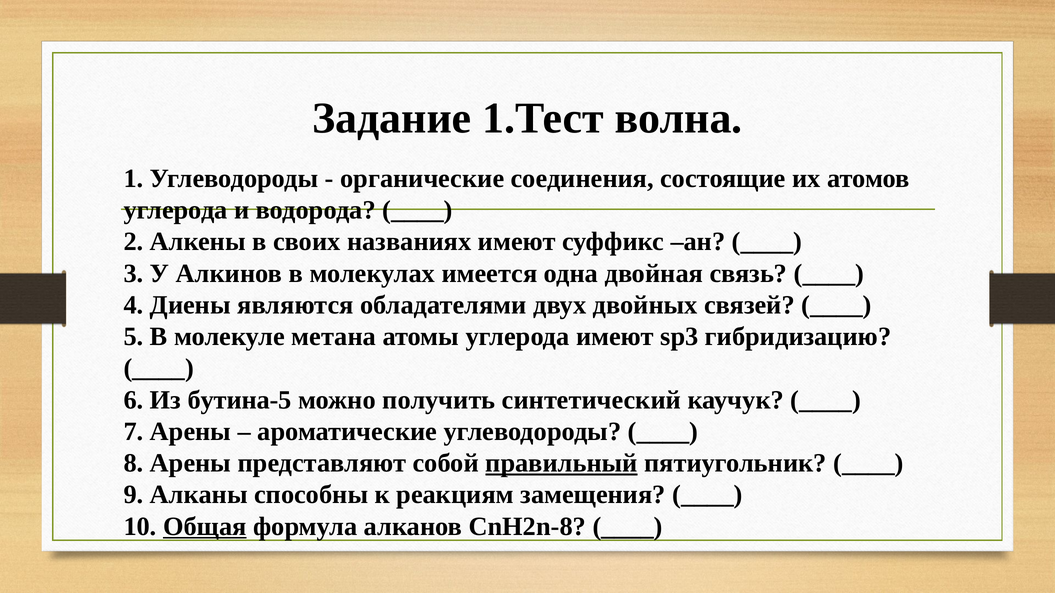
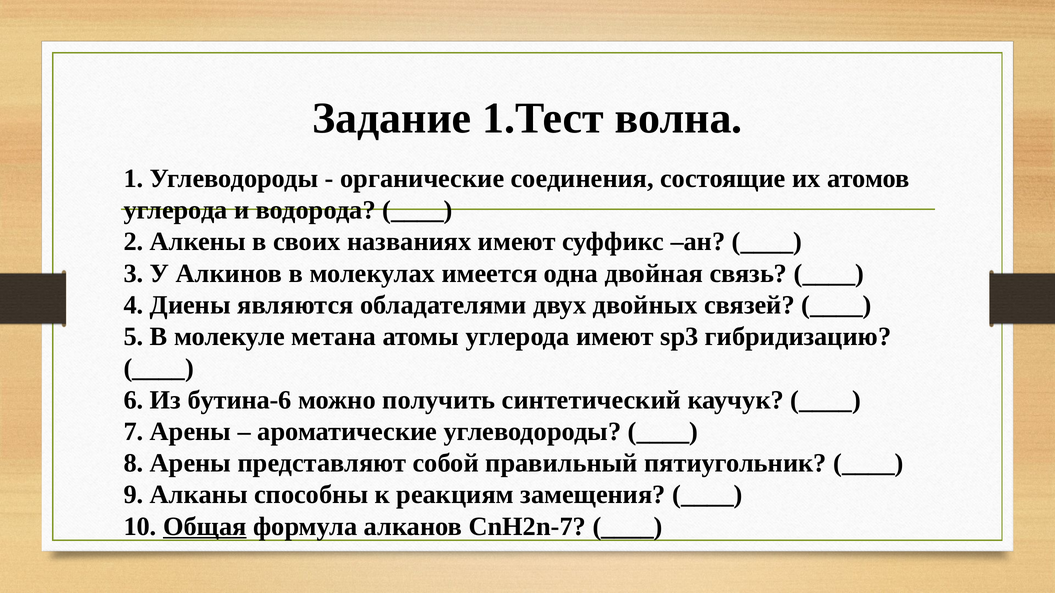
бутина-5: бутина-5 -> бутина-6 (240, 400)
правильный underline: present -> none (561, 463)
СnH2n-8: СnH2n-8 -> СnH2n-7 (527, 527)
